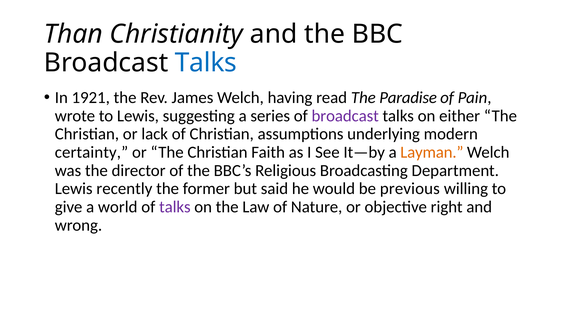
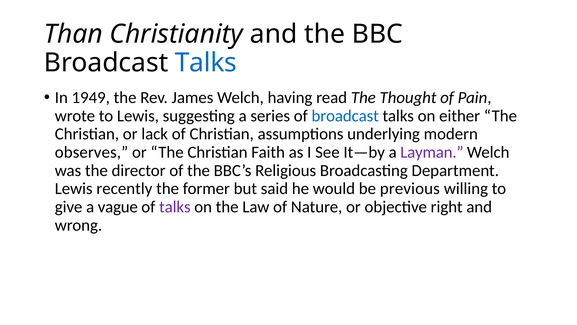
1921: 1921 -> 1949 (91, 98)
Paradise: Paradise -> Thought (408, 98)
broadcast colour: purple -> blue (345, 116)
certainty: certainty -> observes (91, 152)
Layman colour: orange -> purple (432, 152)
world: world -> vague (118, 207)
